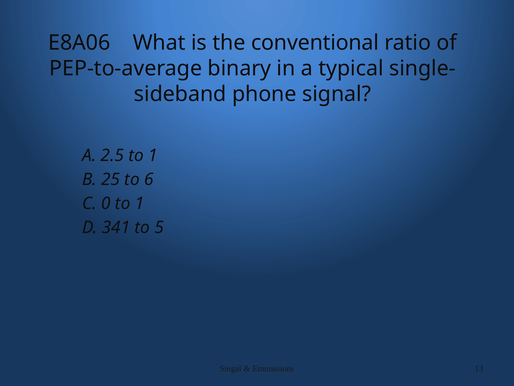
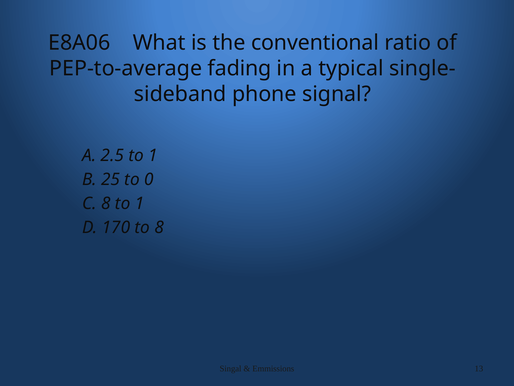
binary: binary -> fading (239, 68)
6: 6 -> 0 (149, 179)
C 0: 0 -> 8 (106, 203)
341: 341 -> 170 (116, 227)
to 5: 5 -> 8 (159, 227)
